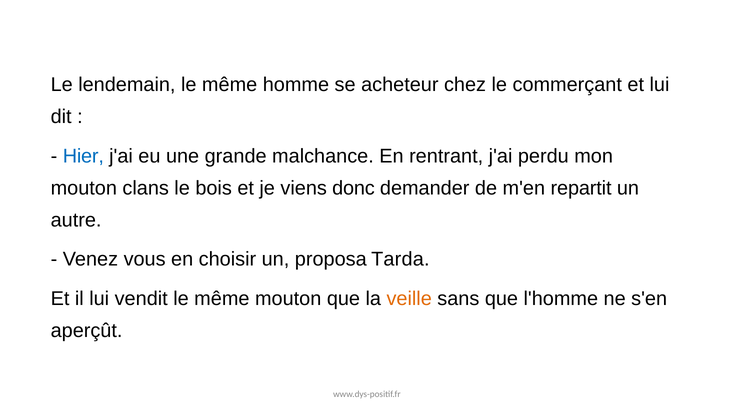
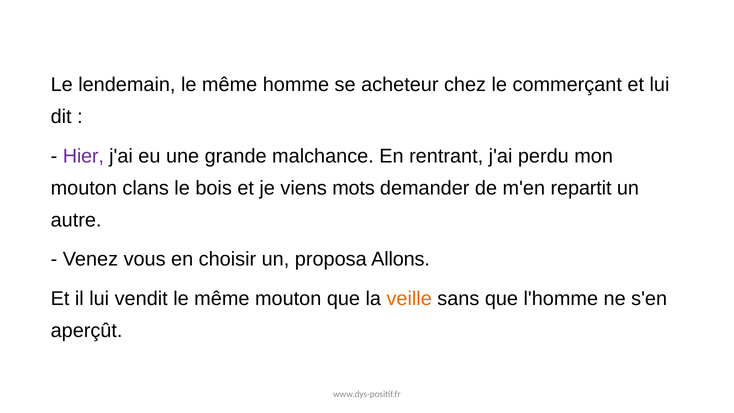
Hier colour: blue -> purple (83, 156)
donc: donc -> mots (353, 188)
Tarda: Tarda -> Allons (401, 259)
